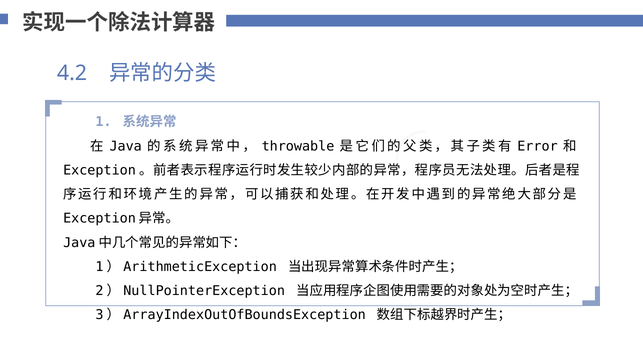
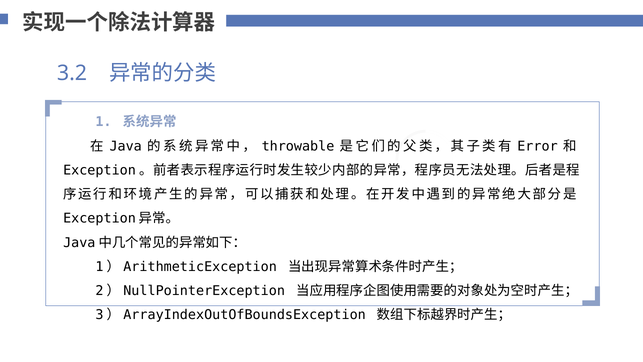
4.2: 4.2 -> 3.2 (72, 73)
